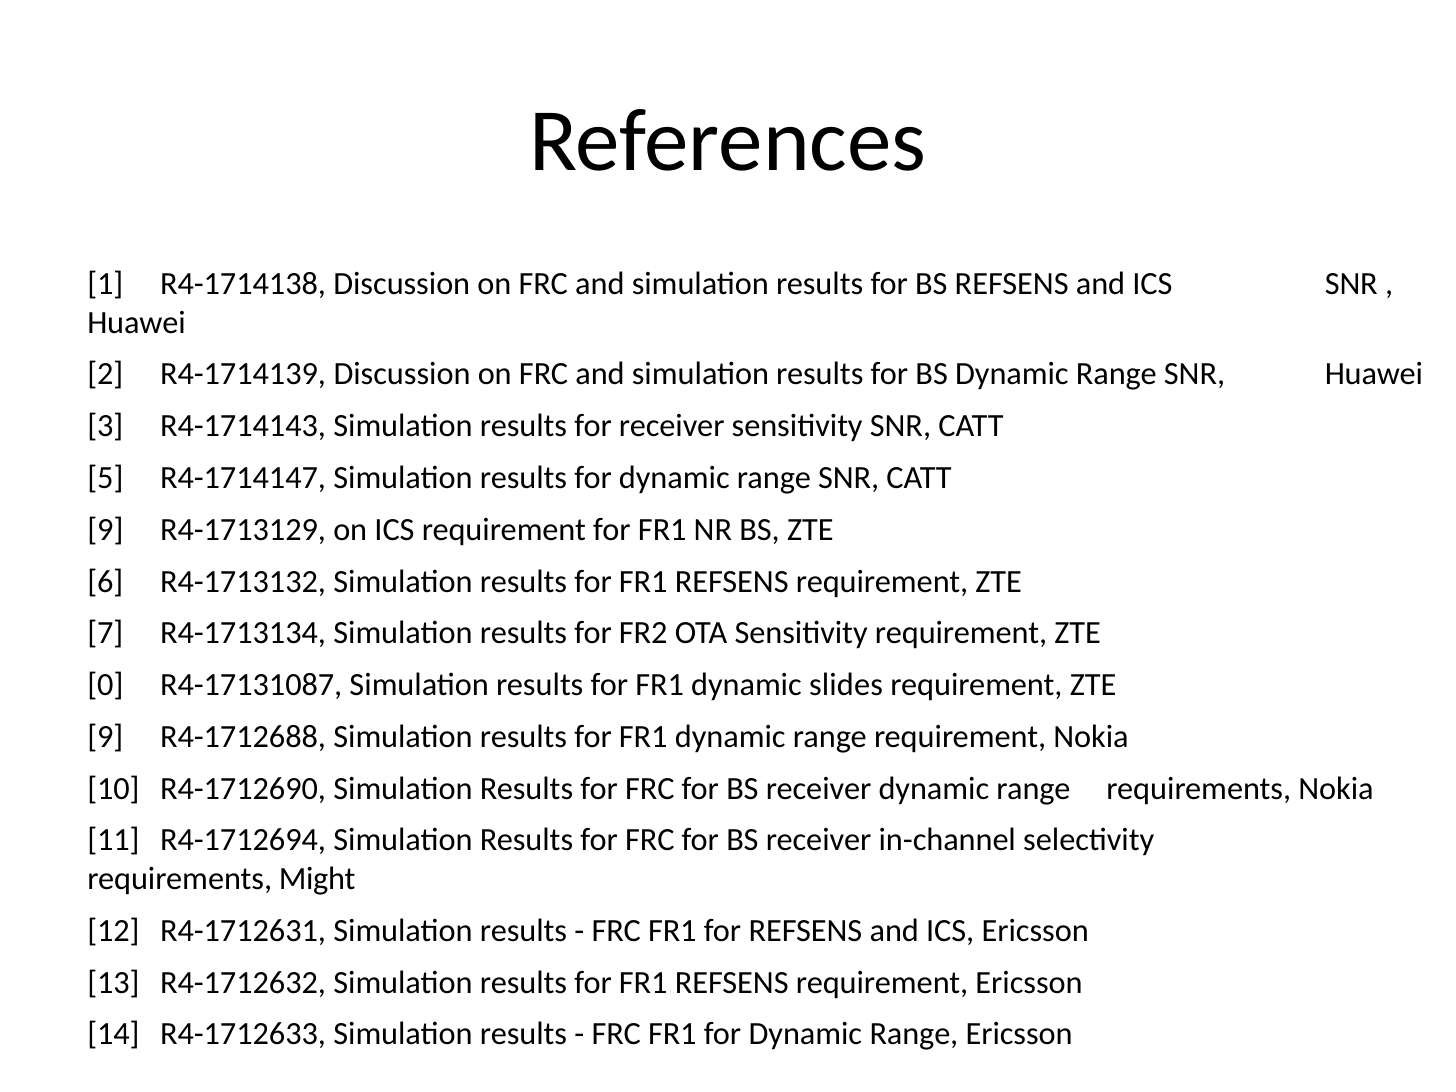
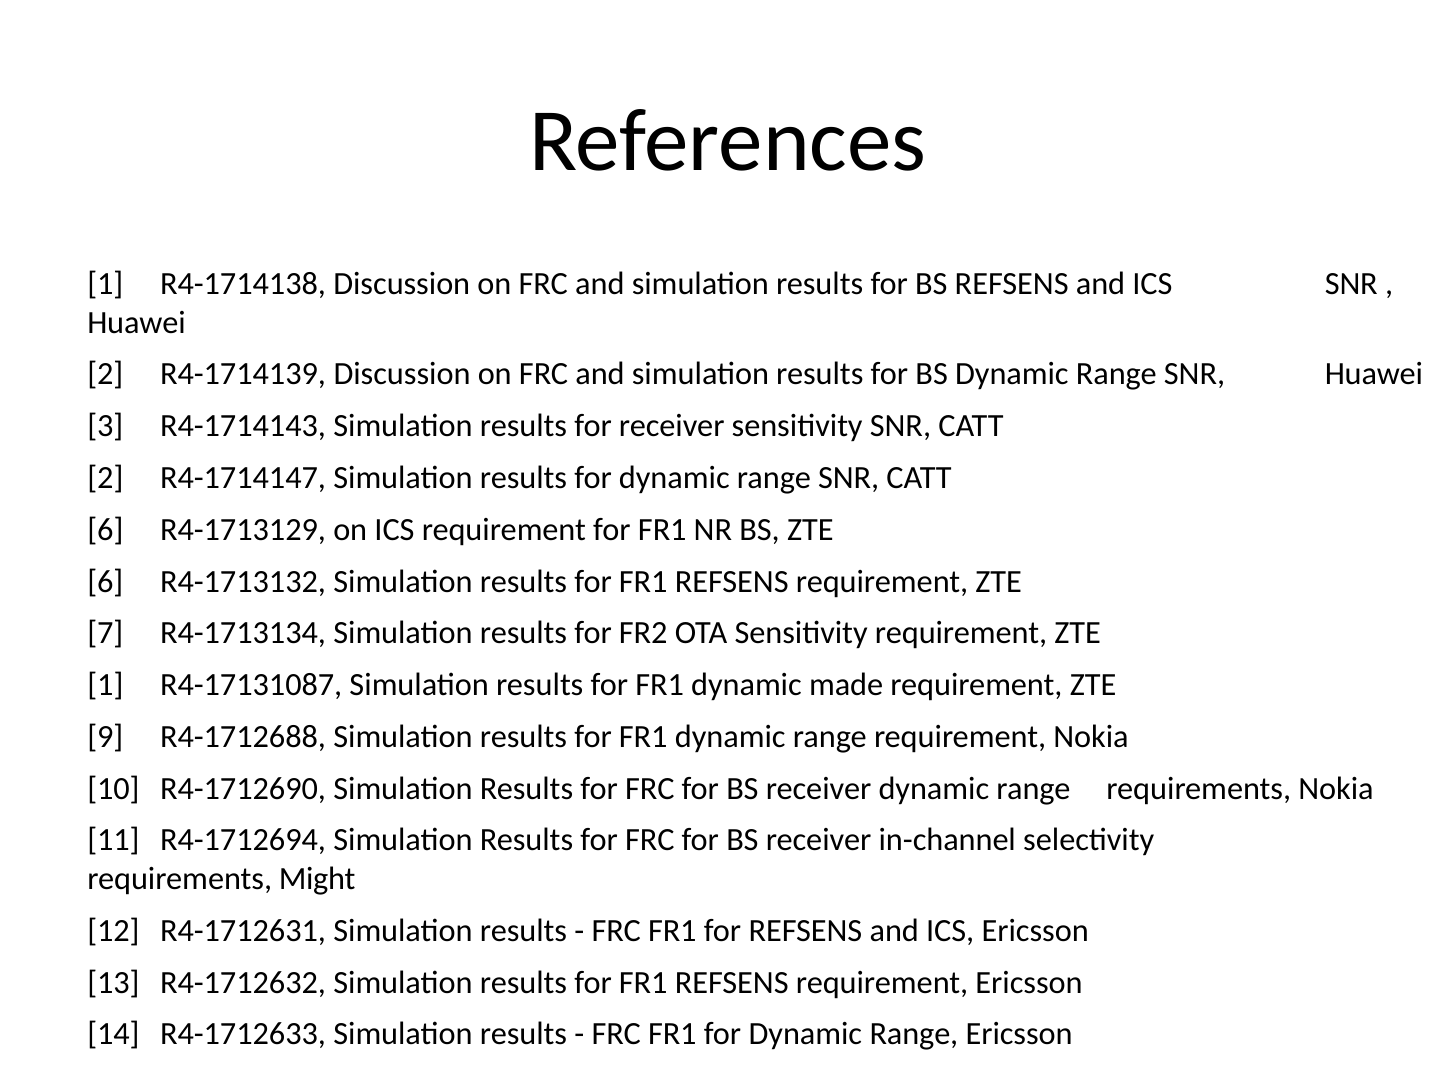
5: 5 -> 2 (105, 478)
9: 9 -> 6 (105, 530)
0: 0 -> 1 (105, 685)
slides: slides -> made (846, 685)
